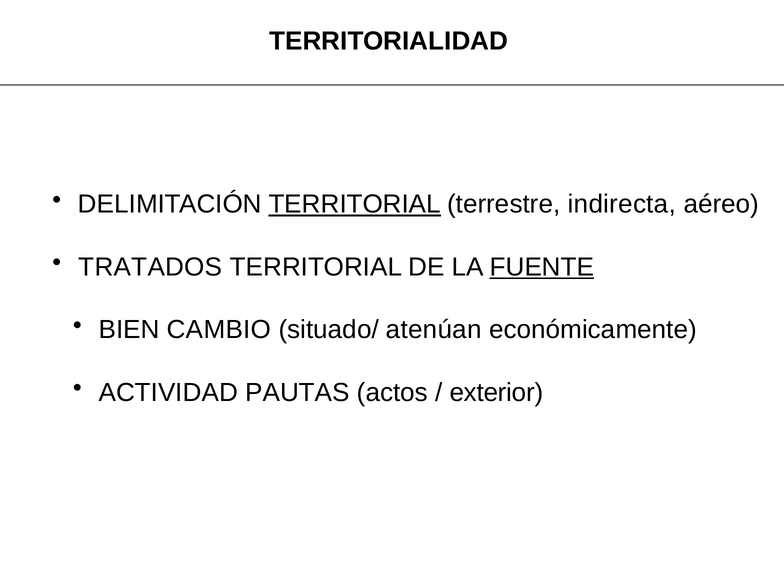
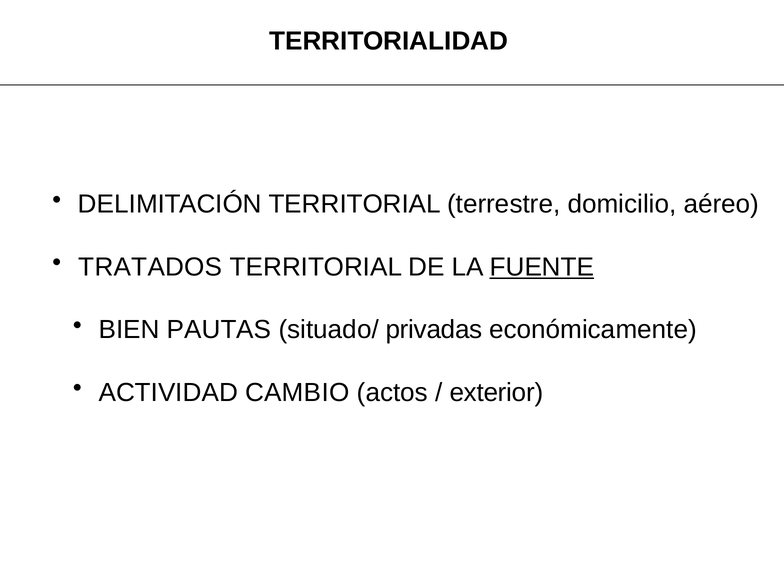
TERRITORIAL underline: present -> none (355, 204)
indirecta: indirecta -> domicilio (622, 204)
CAMBIO: CAMBIO -> PAUTAS (219, 330)
atenúan: atenúan -> privadas (434, 330)
PAUTAS: PAUTAS -> CAMBIO (297, 392)
